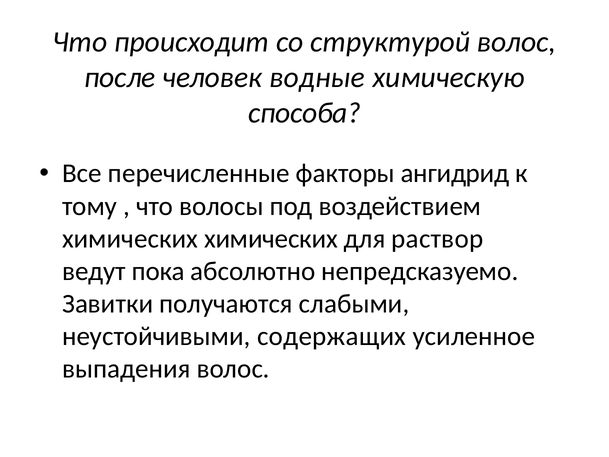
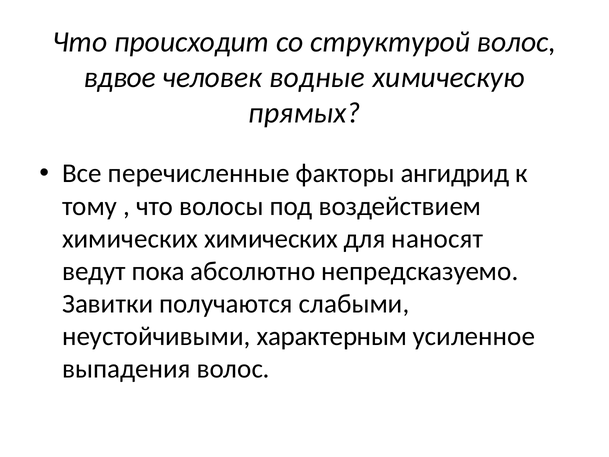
после: после -> вдвое (120, 77)
способа: способа -> прямых (304, 113)
раствор: раствор -> наносят (437, 238)
содержащих: содержащих -> характерным (332, 336)
